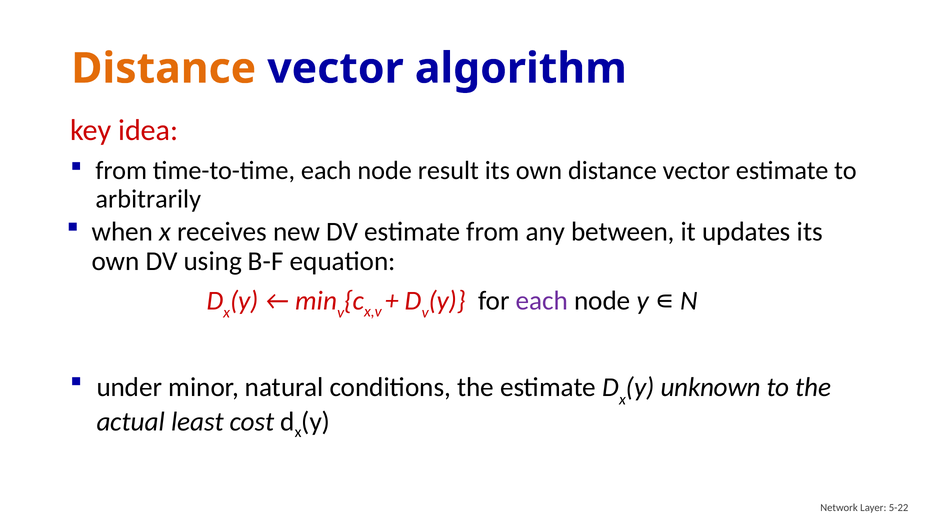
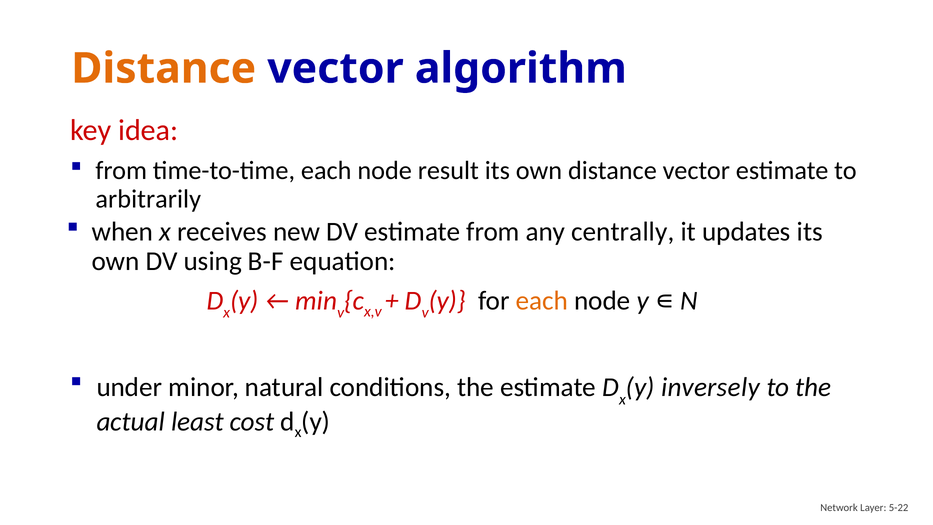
between: between -> centrally (623, 232)
each colour: purple -> orange (542, 301)
unknown: unknown -> inversely (710, 387)
